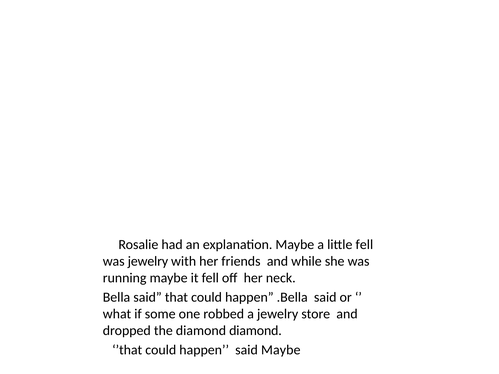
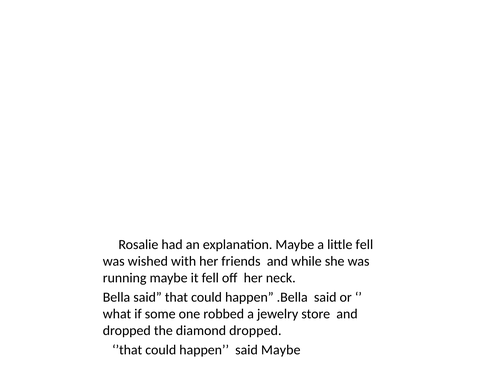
was jewelry: jewelry -> wished (148, 261)
diamond diamond: diamond -> dropped (255, 331)
